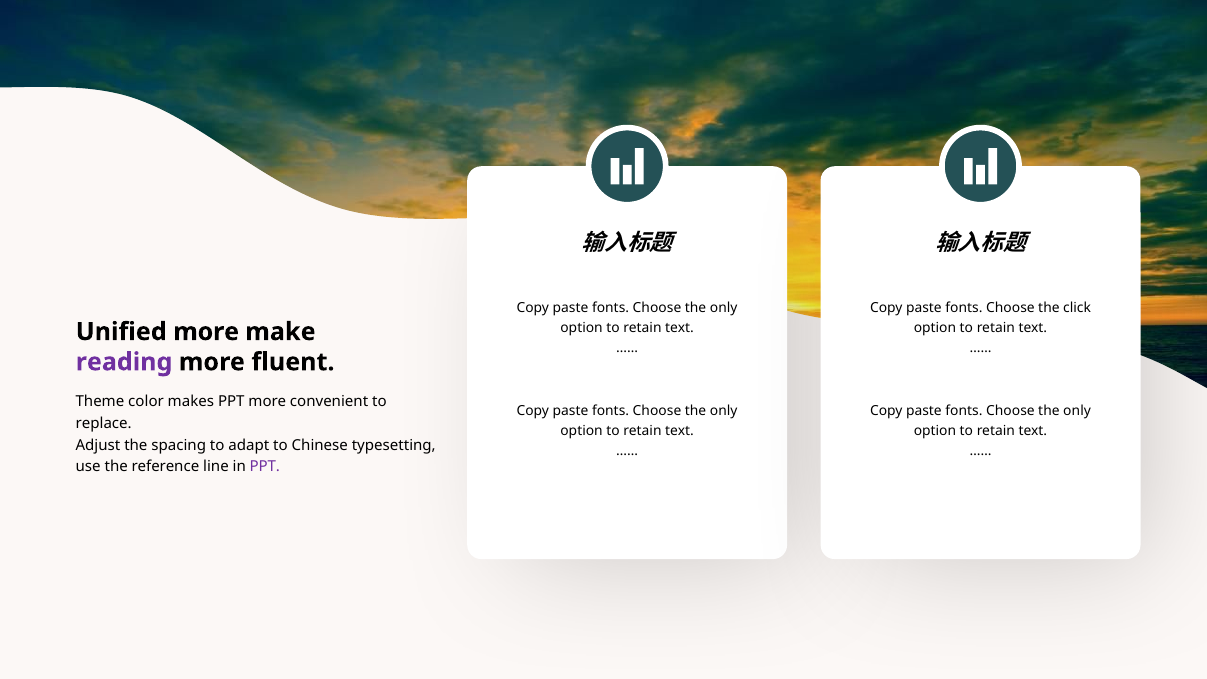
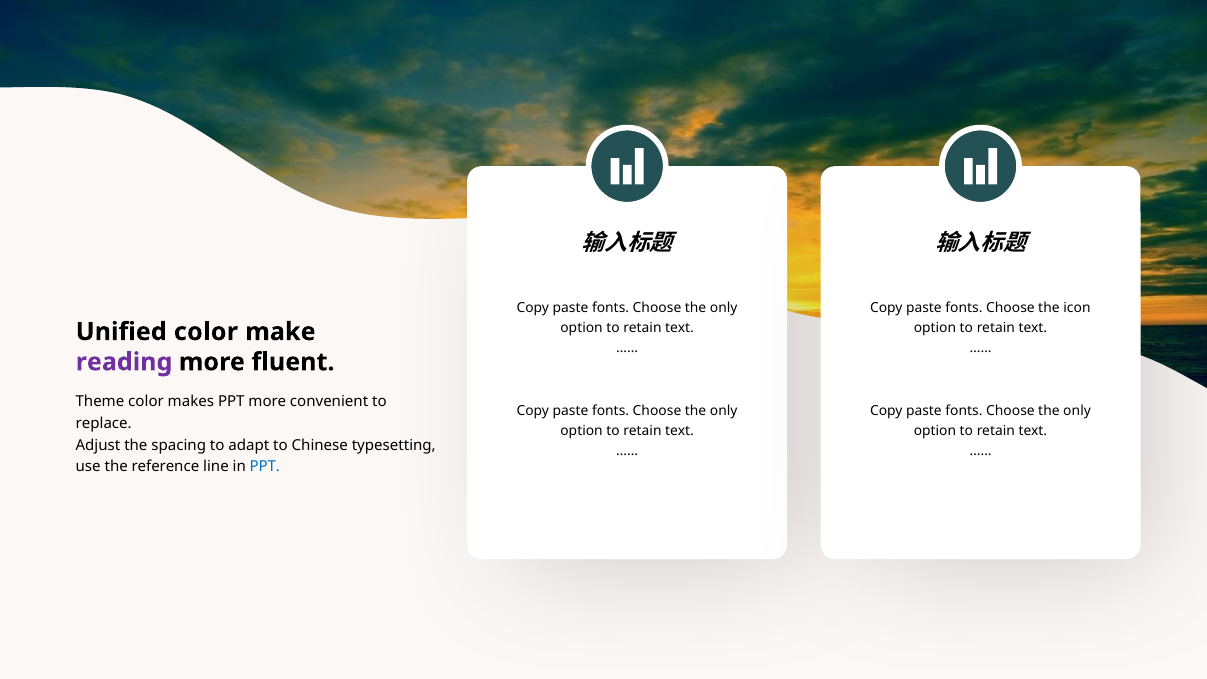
click: click -> icon (1077, 308)
Unified more: more -> color (206, 332)
PPT colour: purple -> blue (265, 467)
